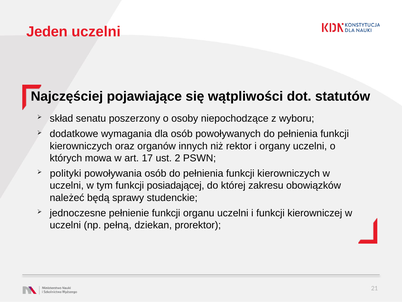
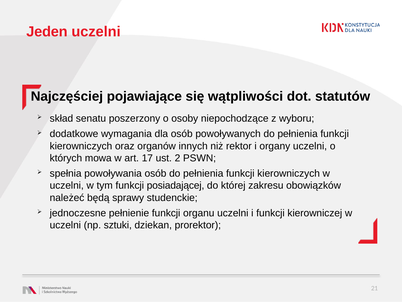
polityki: polityki -> spełnia (66, 173)
pełną: pełną -> sztuki (118, 225)
